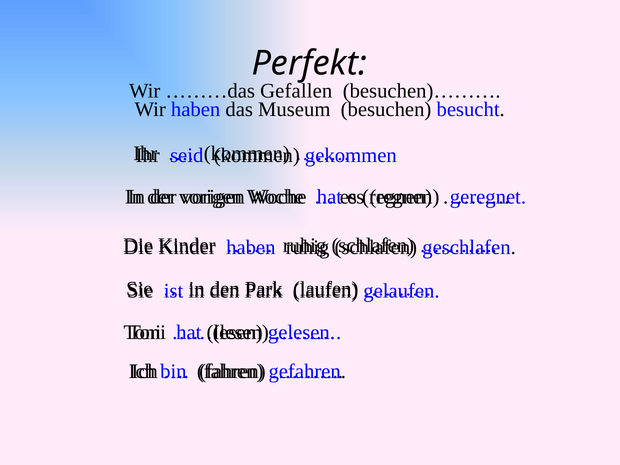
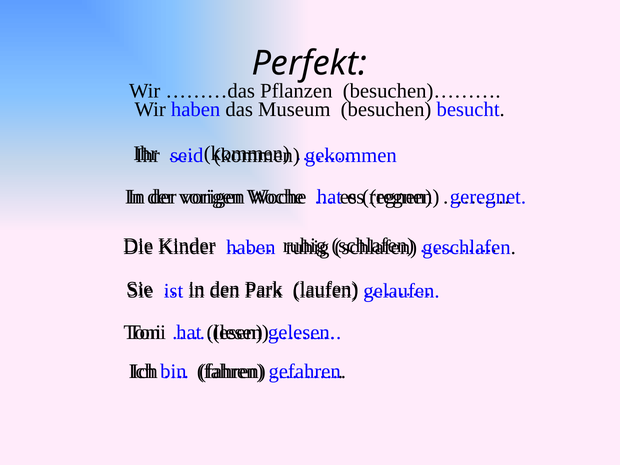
Gefallen: Gefallen -> Pflanzen (296, 91)
